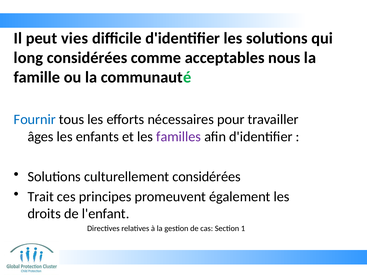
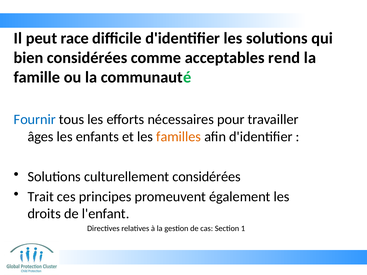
vies: vies -> race (75, 38)
long: long -> bien (29, 58)
nous: nous -> rend (284, 58)
familles colour: purple -> orange (179, 137)
